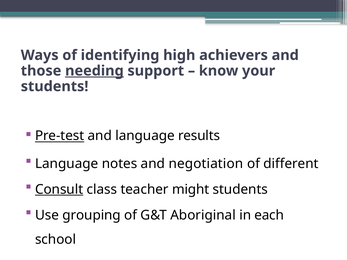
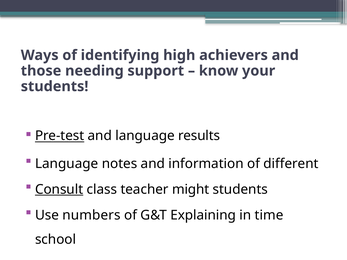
needing underline: present -> none (94, 71)
negotiation: negotiation -> information (206, 164)
grouping: grouping -> numbers (91, 215)
Aboriginal: Aboriginal -> Explaining (203, 215)
each: each -> time (269, 215)
